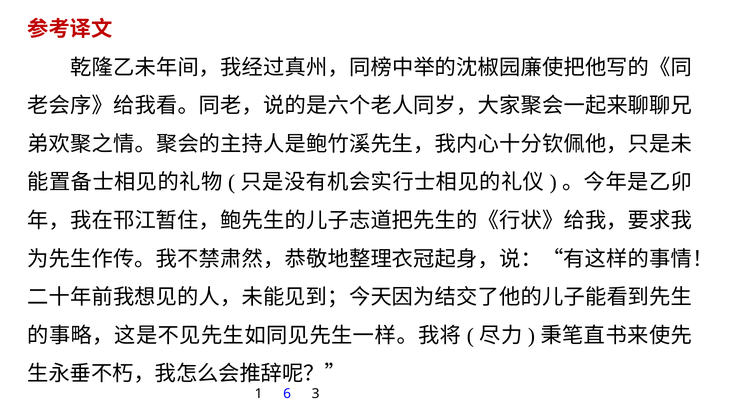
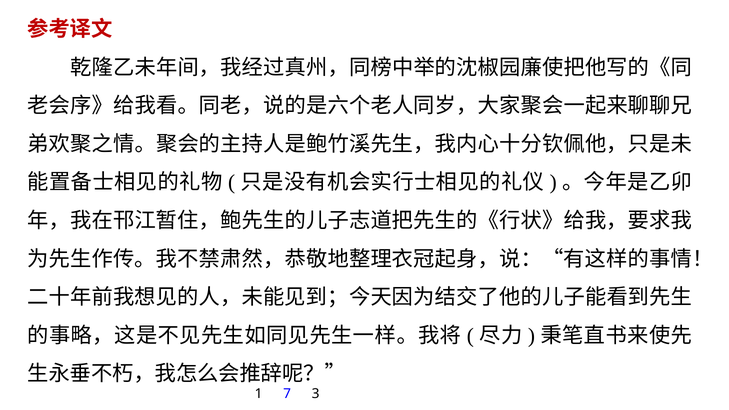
6: 6 -> 7 (287, 394)
